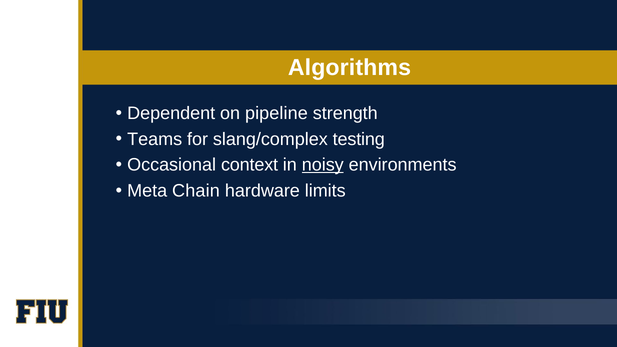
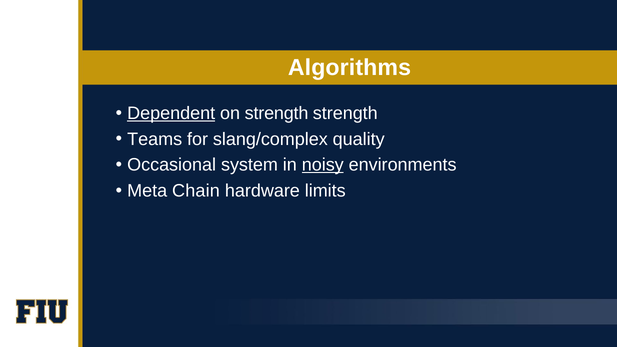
Dependent underline: none -> present (171, 113)
on pipeline: pipeline -> strength (277, 113)
testing: testing -> quality (359, 139)
context: context -> system (249, 165)
